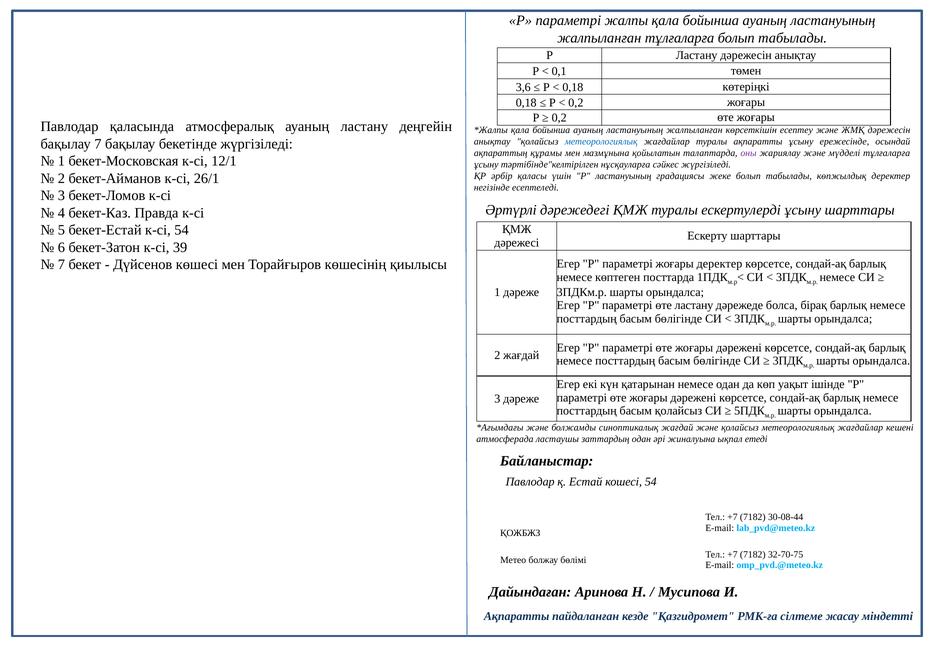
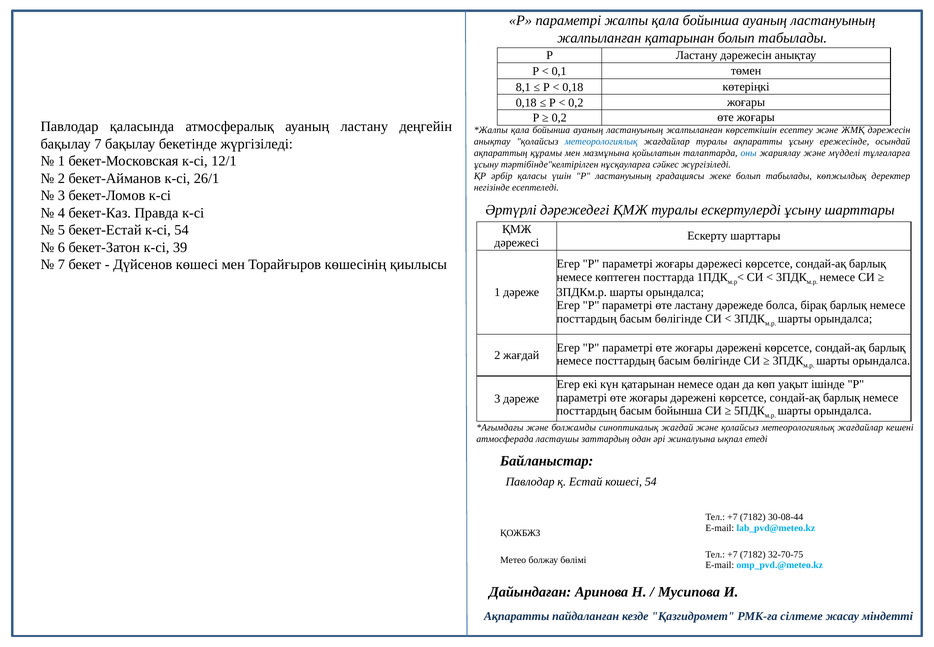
жалпыланған тұлғаларға: тұлғаларға -> қатарынан (680, 38)
3,6: 3,6 -> 8,1 (523, 87)
оны colour: purple -> blue (749, 153)
жоғары деректер: деректер -> дәрежесі (719, 264)
басым қолайсыз: қолайсыз -> бойынша (678, 411)
